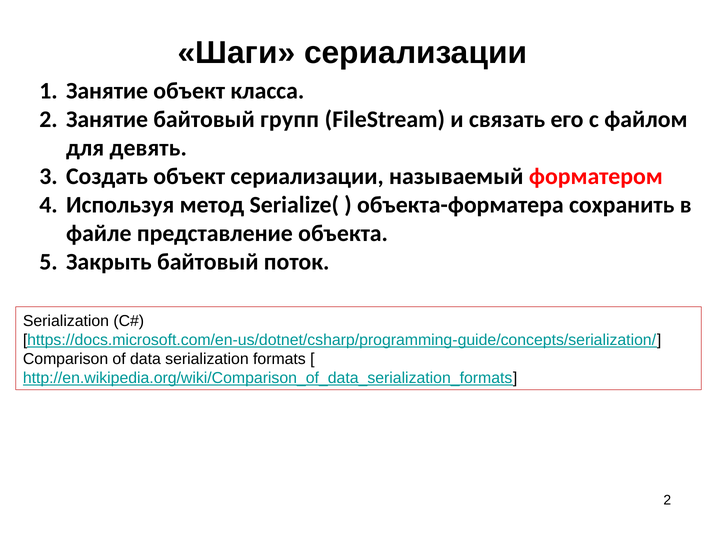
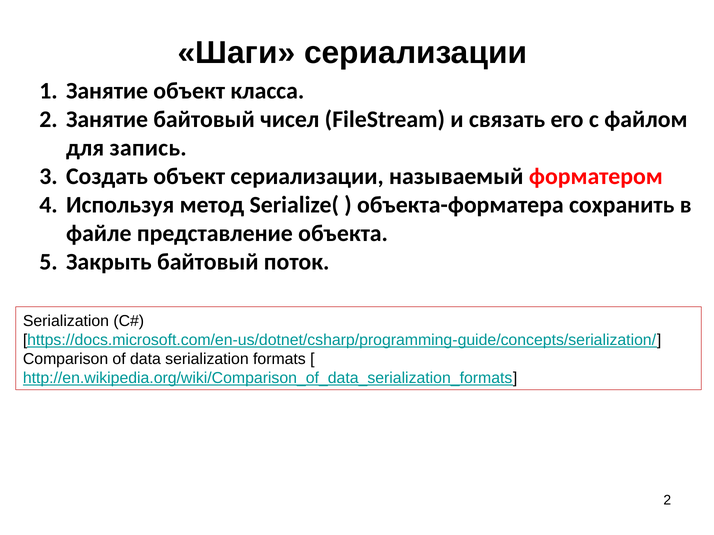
групп: групп -> чисел (290, 119)
девять: девять -> запись (148, 148)
